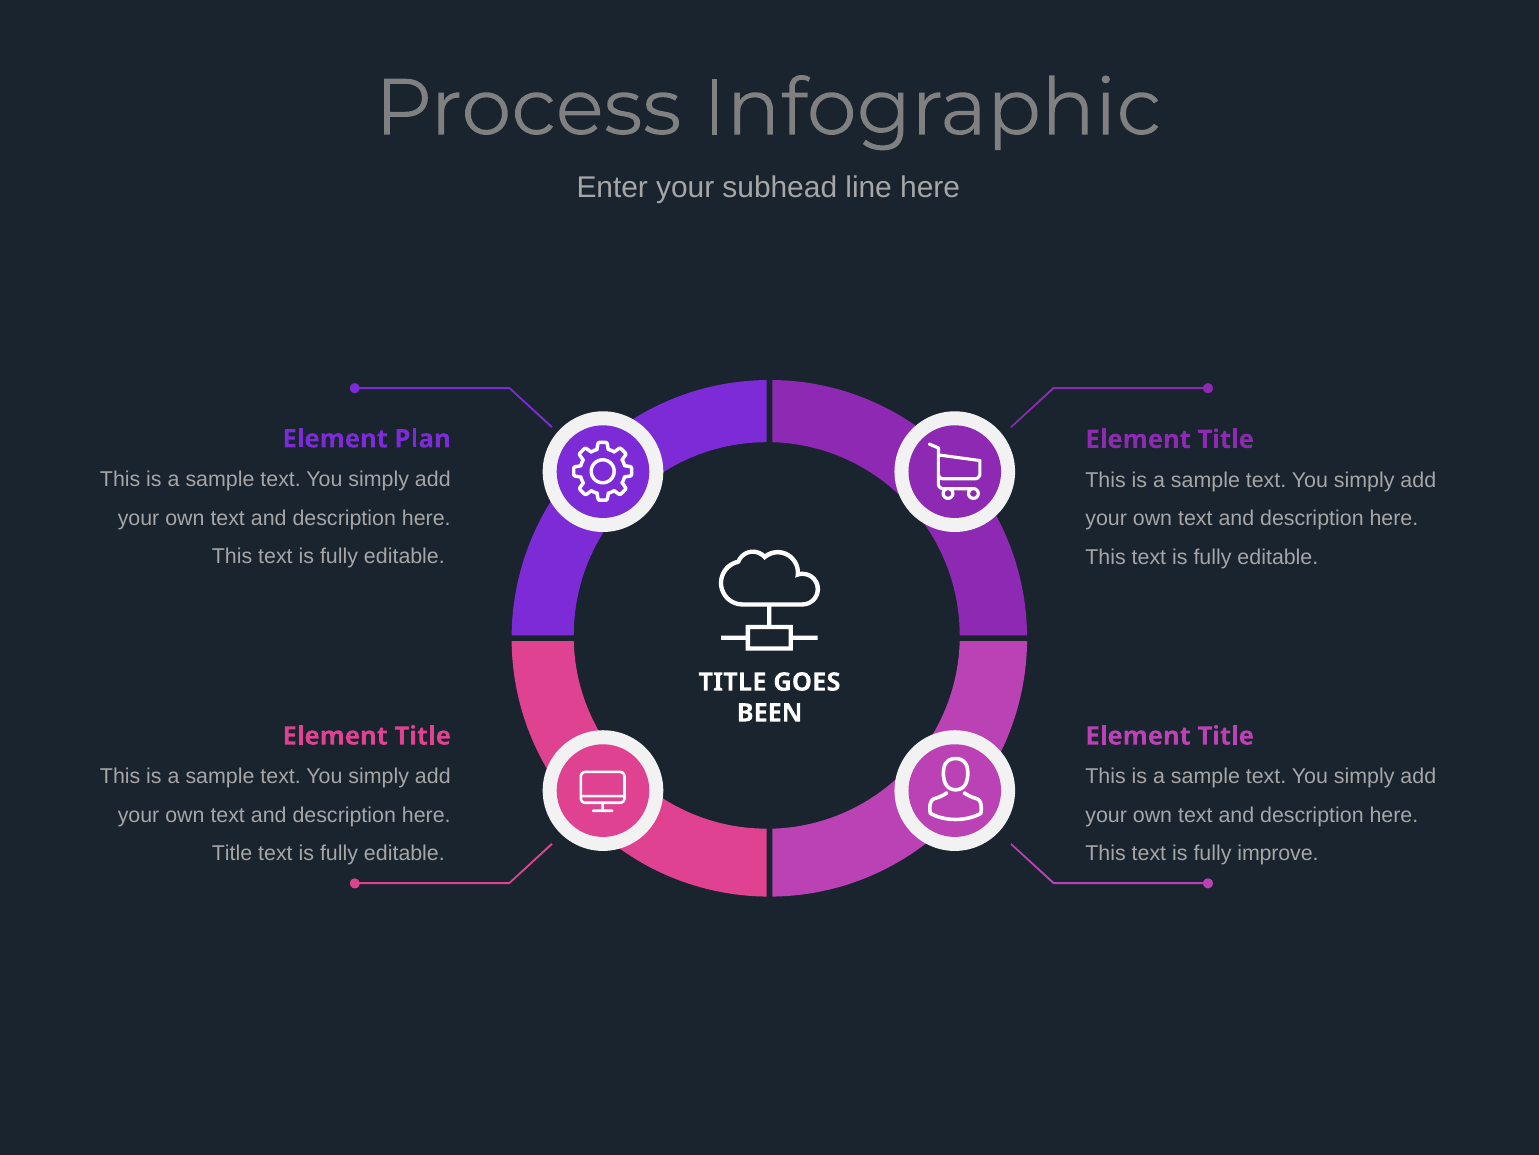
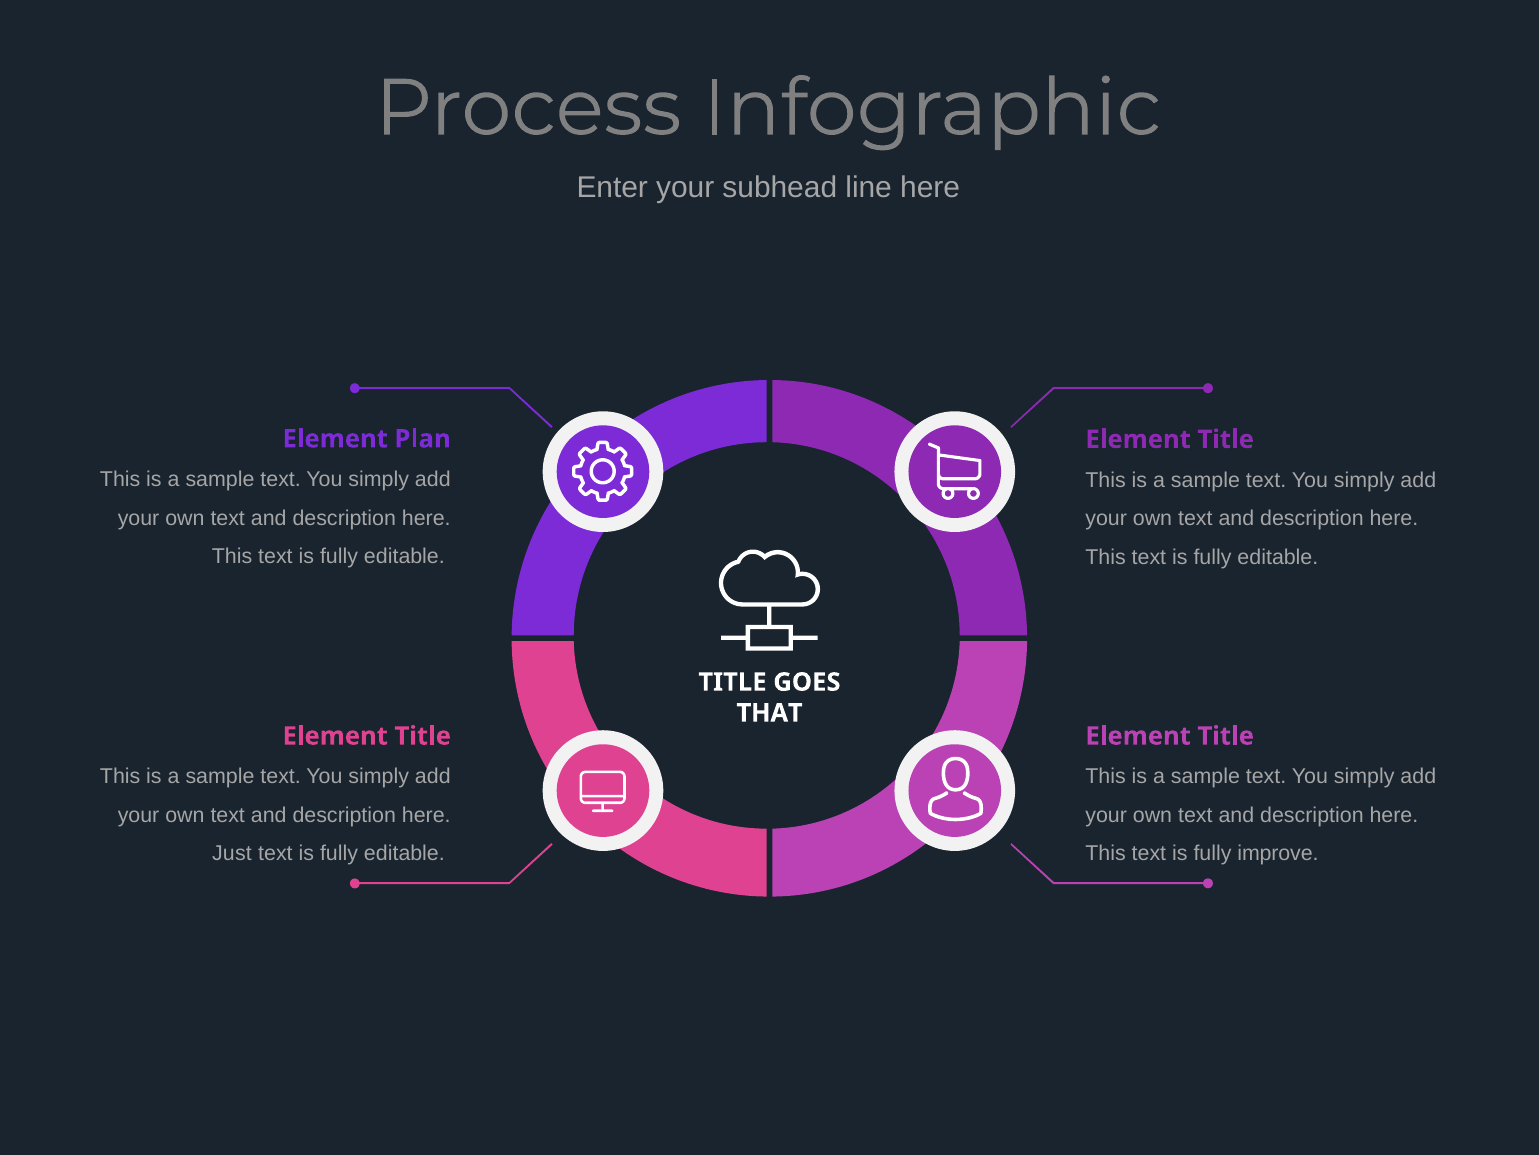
BEEN: BEEN -> THAT (770, 713)
Title: Title -> Just (232, 853)
